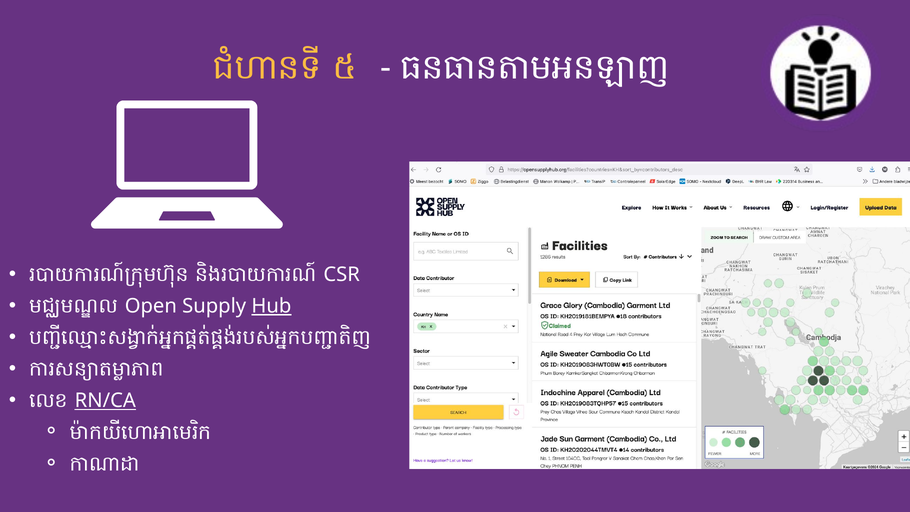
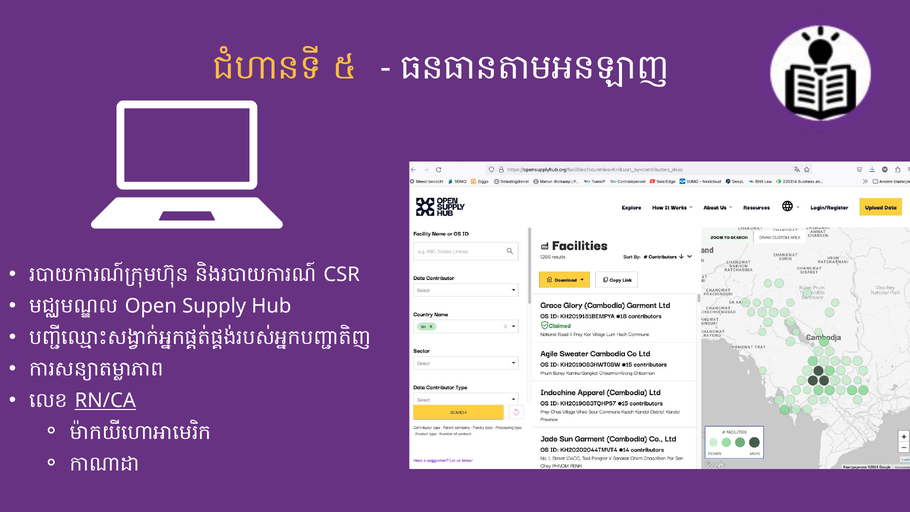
Hub underline: present -> none (271, 306)
